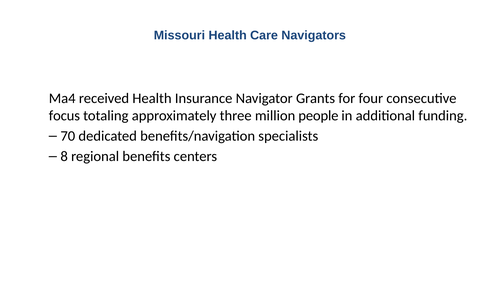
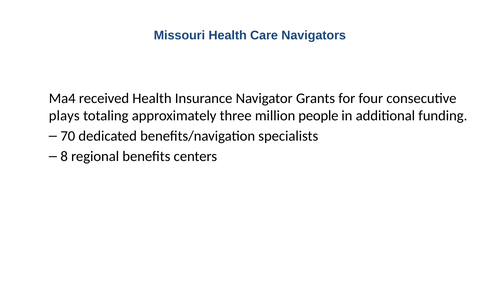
focus: focus -> plays (64, 116)
